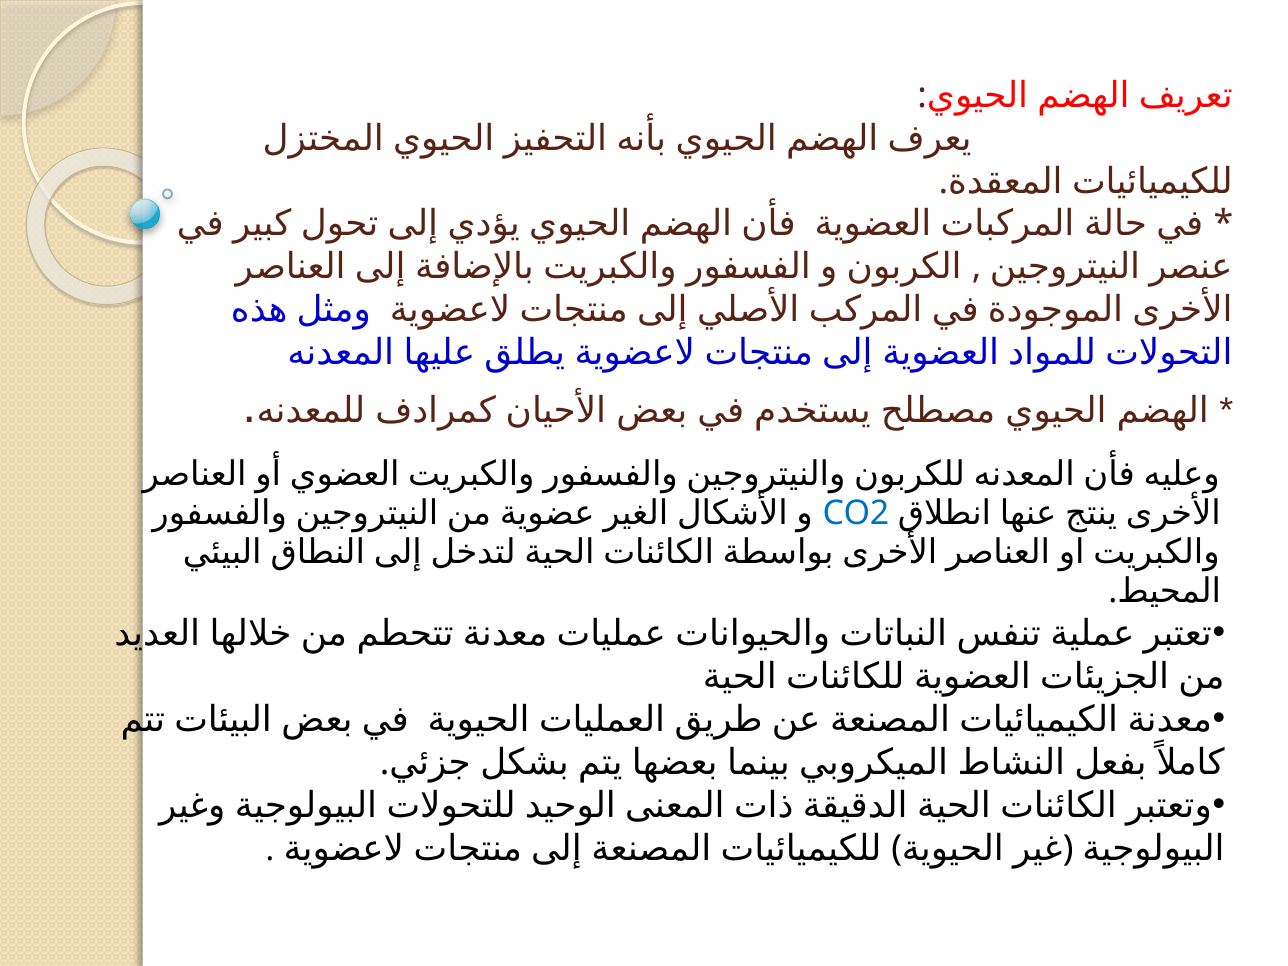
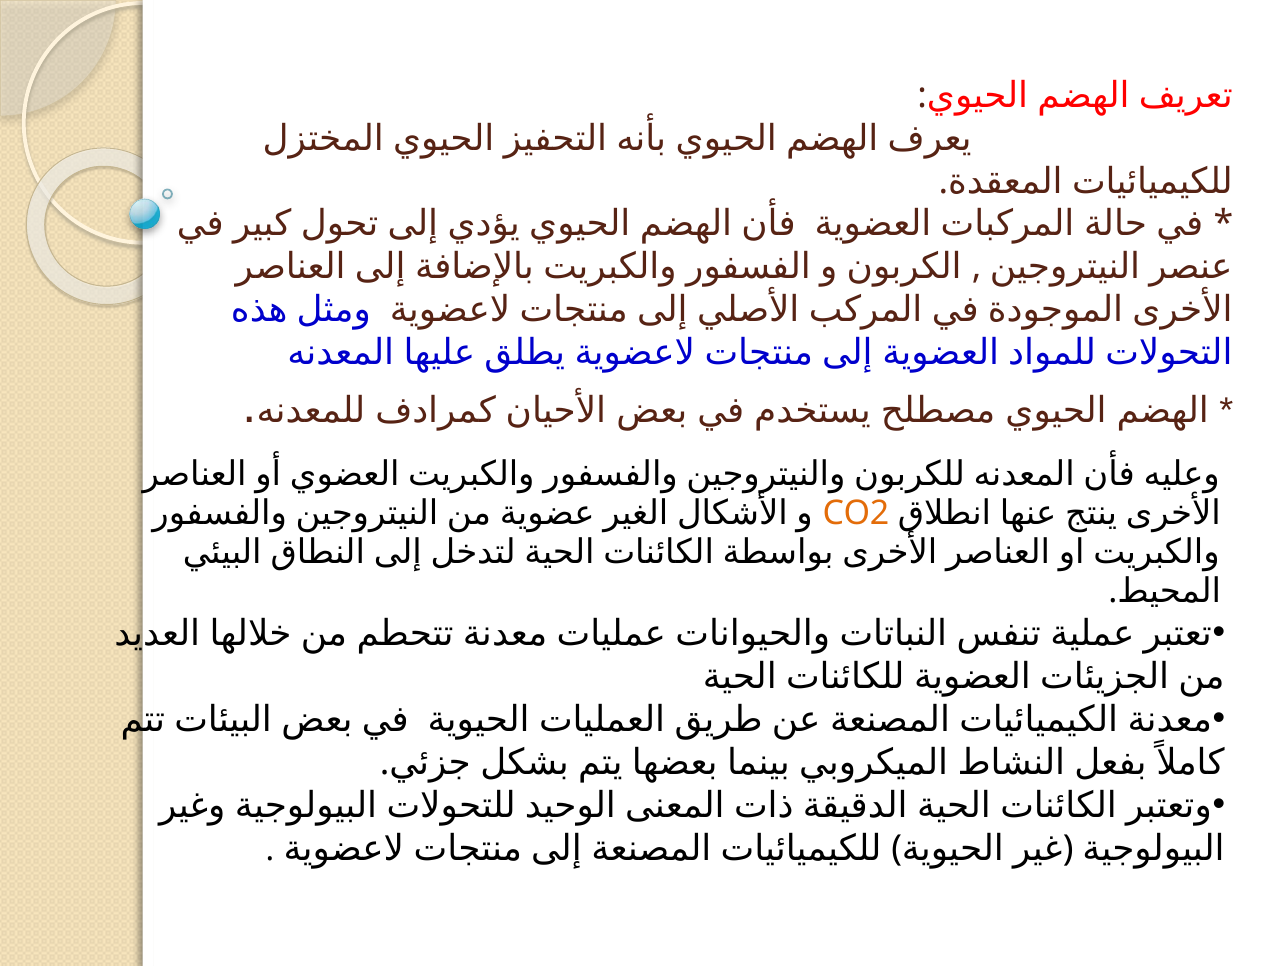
CO2 colour: blue -> orange (856, 513)
